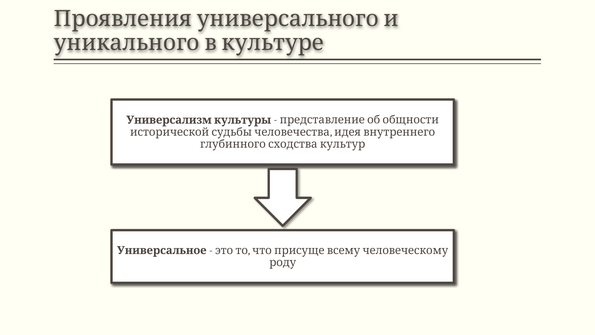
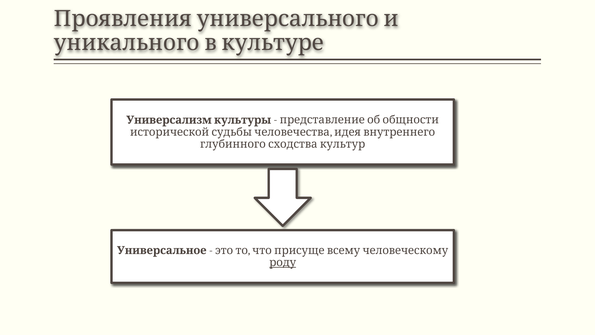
роду underline: none -> present (283, 262)
